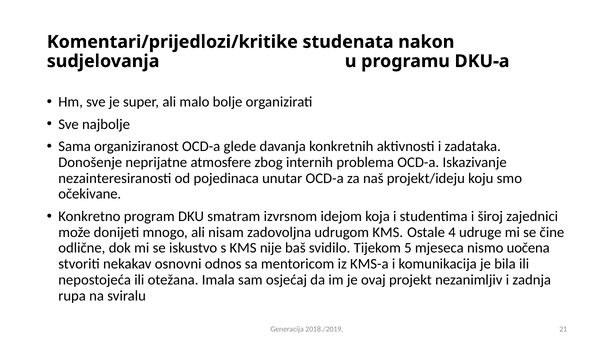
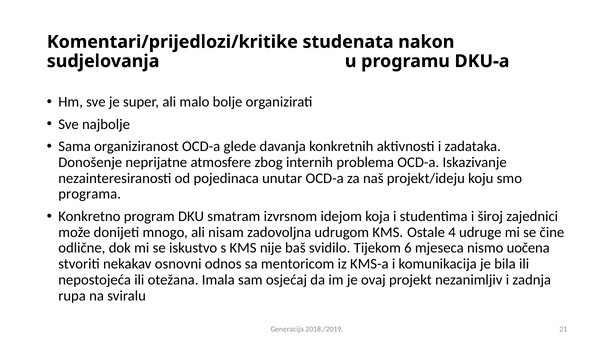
očekivane: očekivane -> programa (90, 194)
5: 5 -> 6 (408, 248)
